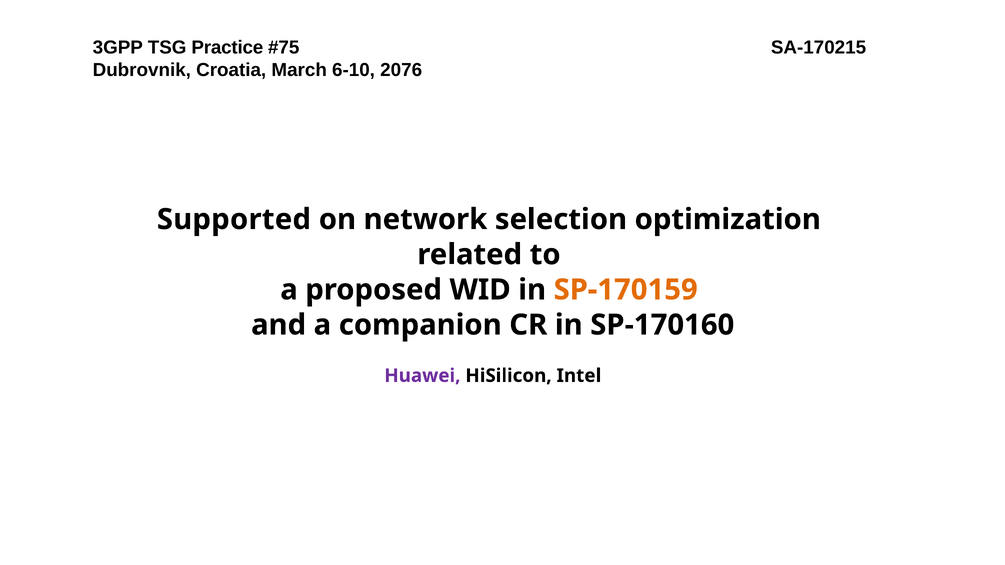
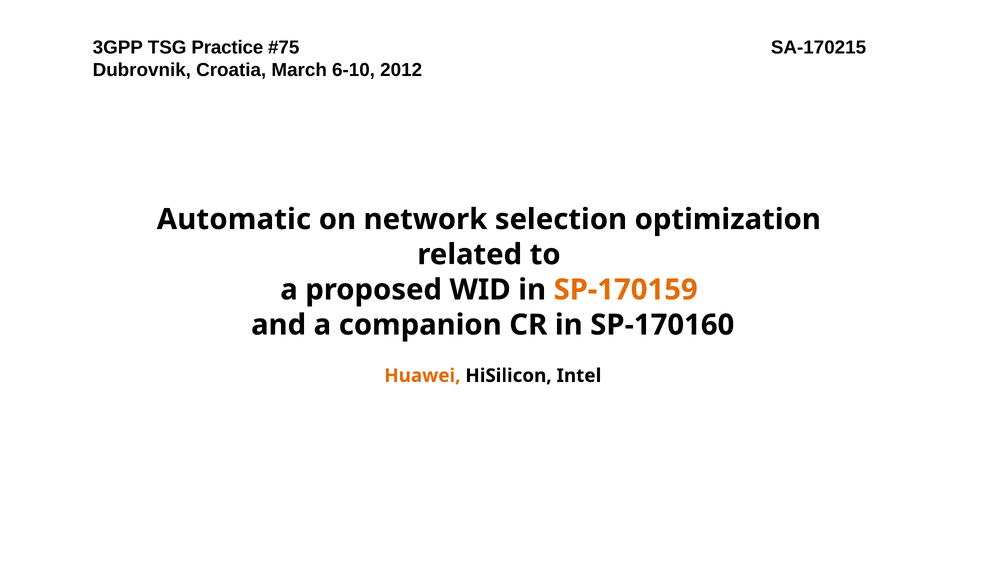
2076: 2076 -> 2012 (401, 70)
Supported: Supported -> Automatic (234, 219)
Huawei colour: purple -> orange (422, 376)
